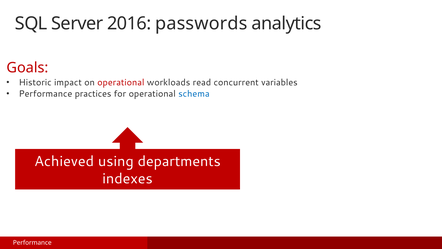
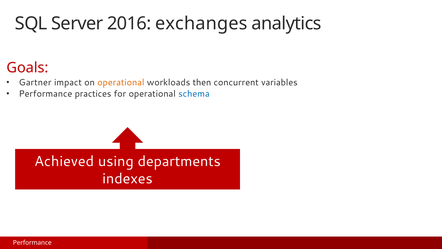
passwords: passwords -> exchanges (201, 23)
Historic: Historic -> Gartner (35, 82)
operational colour: red -> orange (121, 82)
read: read -> then (202, 82)
